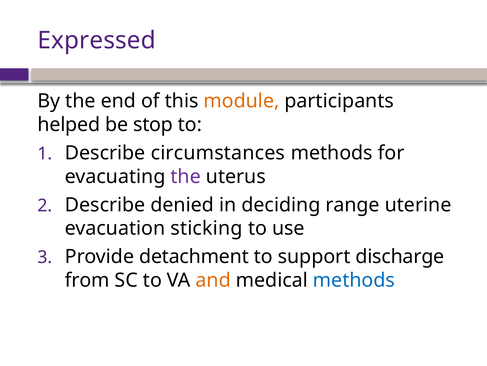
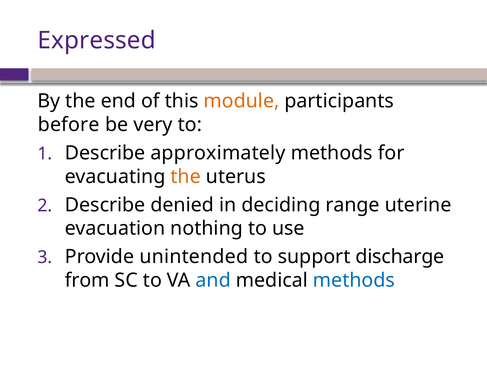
helped: helped -> before (69, 124)
stop: stop -> very (153, 124)
circumstances: circumstances -> approximately (218, 153)
the colour: purple -> orange (186, 176)
sticking: sticking -> nothing (207, 228)
detachment: detachment -> unintended (194, 256)
and colour: orange -> blue (213, 280)
